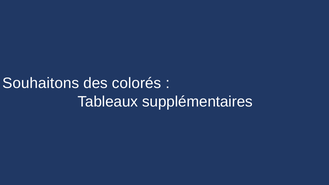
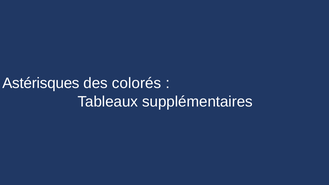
Souhaitons: Souhaitons -> Astérisques (41, 83)
